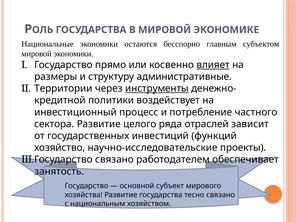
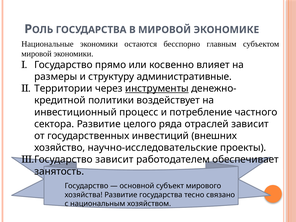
влияет underline: present -> none (213, 65)
функций: функций -> внешних (214, 136)
связано: связано -> зависит (114, 160)
